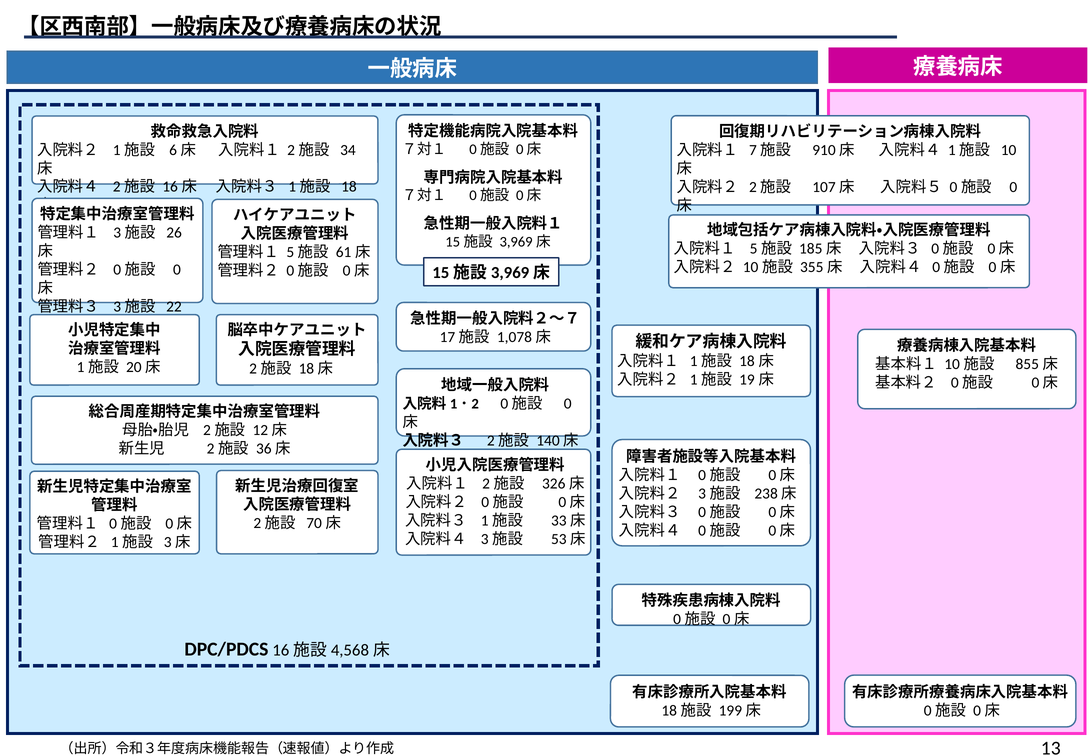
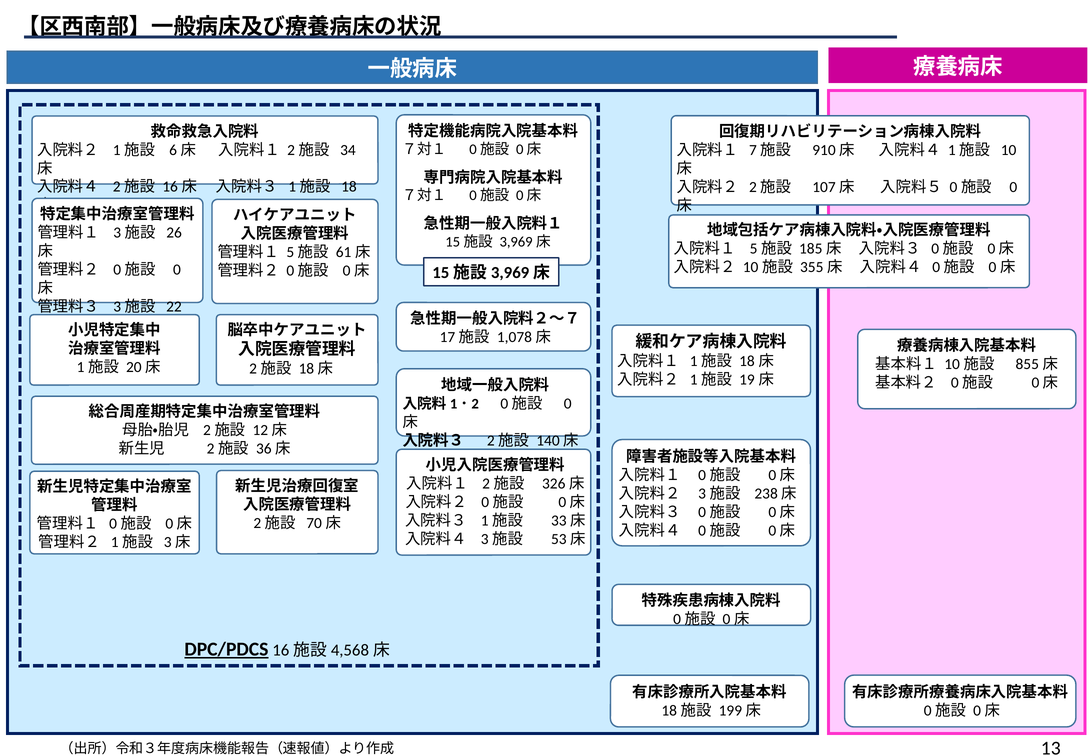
DPC/PDCS underline: none -> present (226, 649)
